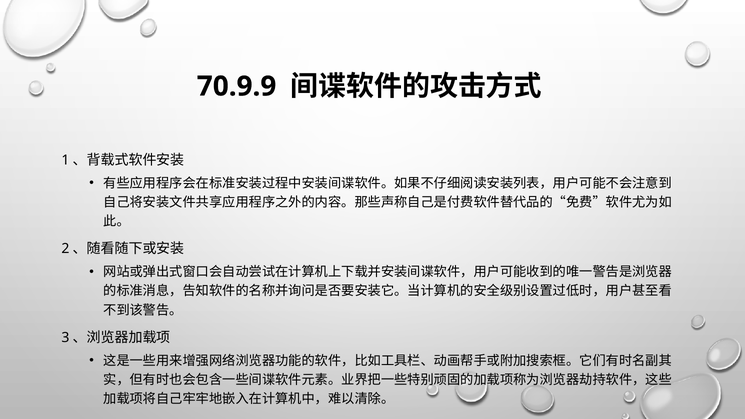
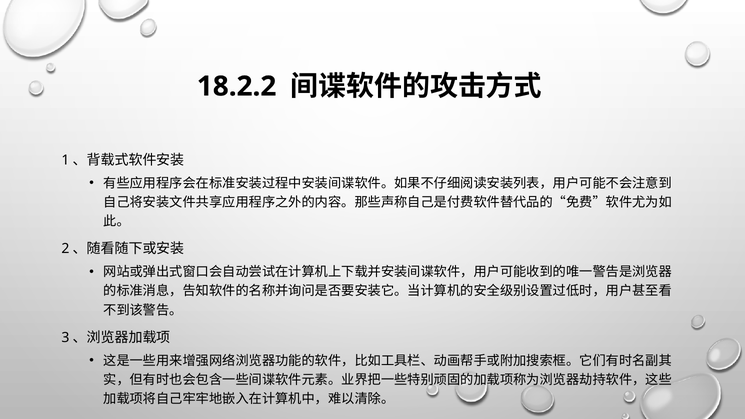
70.9.9: 70.9.9 -> 18.2.2 (237, 86)
